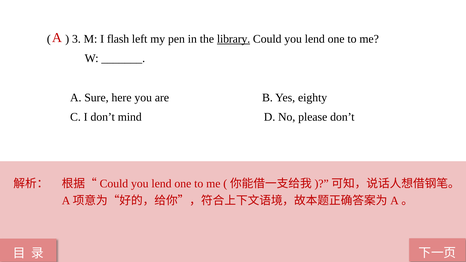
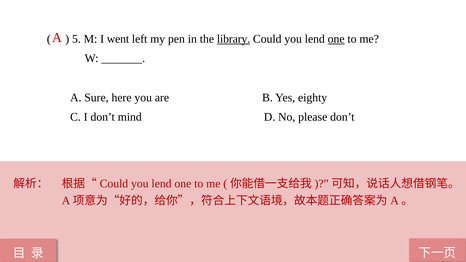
3: 3 -> 5 (76, 39)
flash: flash -> went (118, 39)
one underline: none -> present (336, 39)
